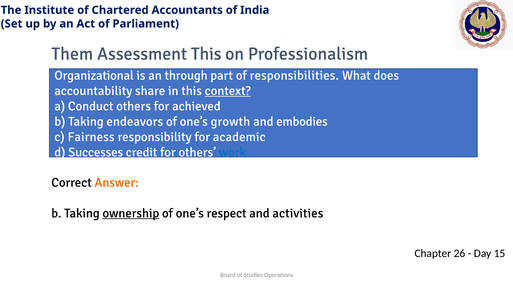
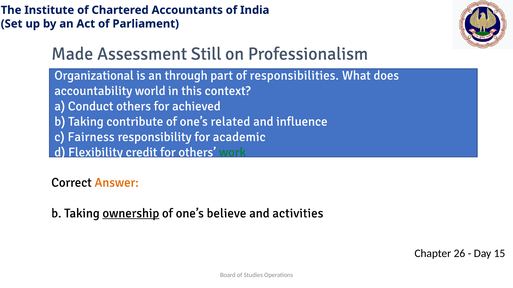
Them: Them -> Made (72, 54)
Assessment This: This -> Still (206, 54)
share: share -> world (150, 91)
context underline: present -> none (228, 91)
endeavors: endeavors -> contribute (135, 122)
growth: growth -> related (230, 122)
embodies: embodies -> influence (302, 122)
Successes: Successes -> Flexibility (96, 152)
work colour: blue -> green (232, 152)
respect: respect -> believe (226, 214)
